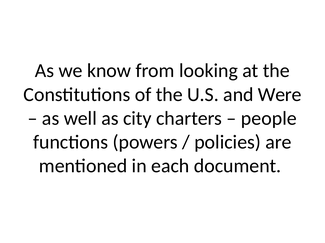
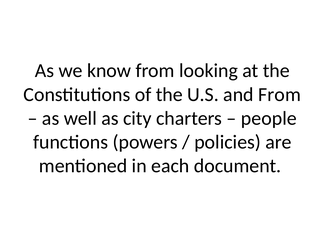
and Were: Were -> From (280, 95)
